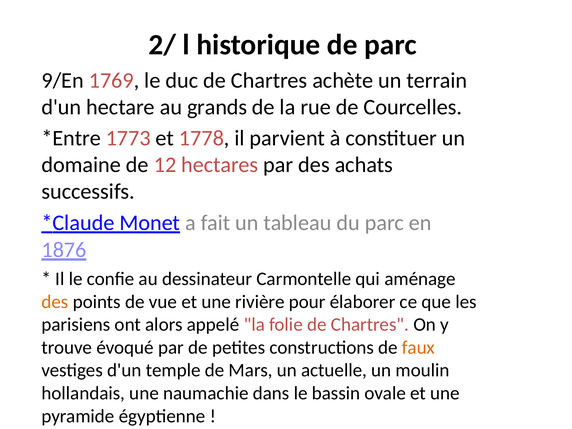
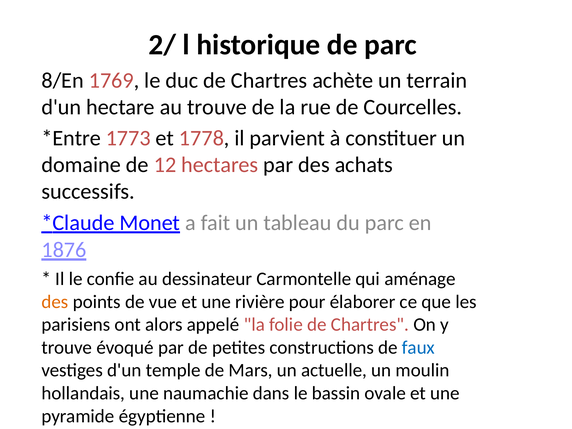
9/En: 9/En -> 8/En (63, 80)
au grands: grands -> trouve (217, 107)
faux colour: orange -> blue (418, 347)
